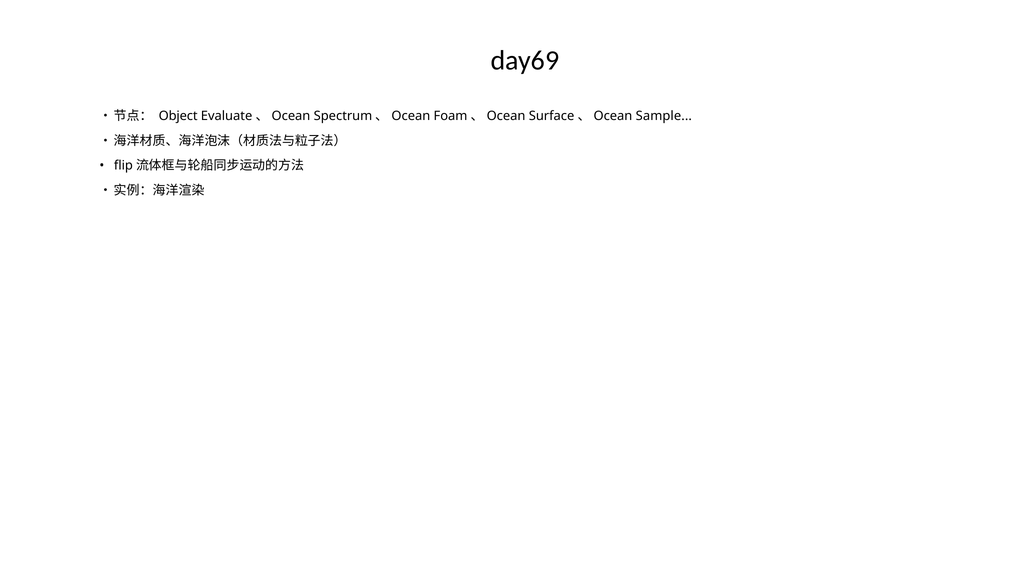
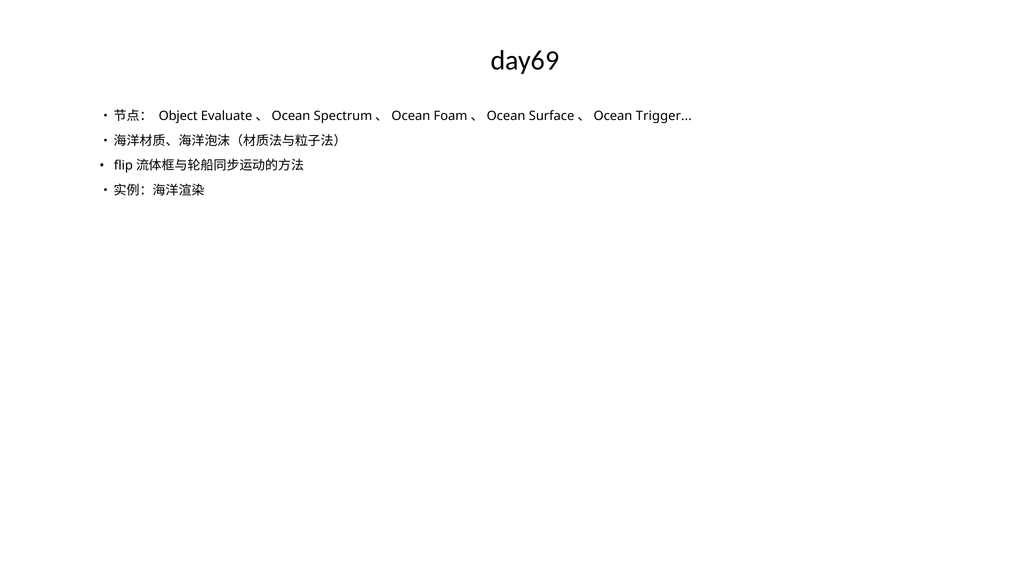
Sample: Sample -> Trigger (664, 116)
